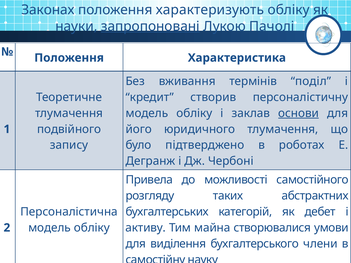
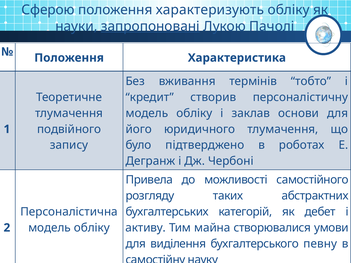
Законах: Законах -> Сферою (48, 10)
поділ: поділ -> тобто (311, 81)
основи underline: present -> none (299, 113)
члени: члени -> певну (320, 244)
